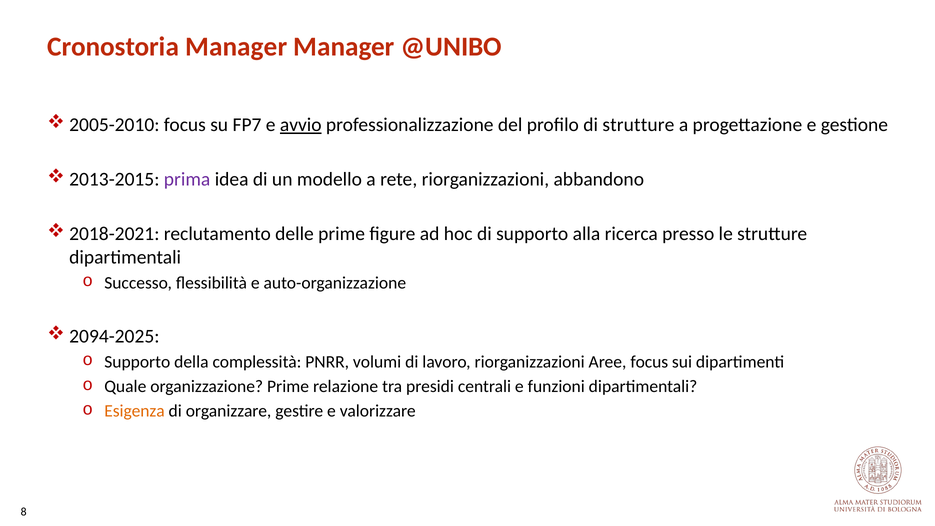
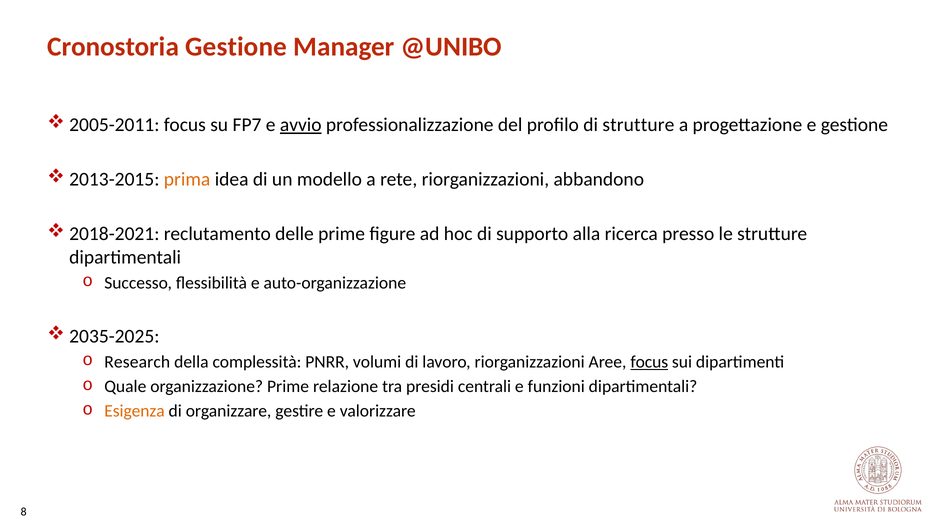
Cronostoria Manager: Manager -> Gestione (236, 47)
2005-2010: 2005-2010 -> 2005-2011 (114, 125)
prima colour: purple -> orange (187, 179)
2094-2025: 2094-2025 -> 2035-2025 (114, 336)
Supporto: Supporto -> Research (137, 362)
focus underline: none -> present (649, 362)
